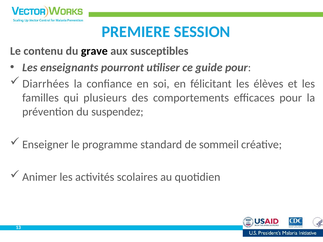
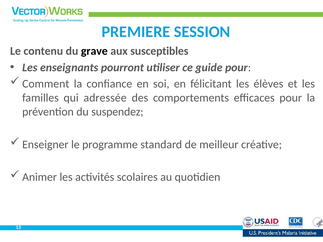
Diarrhées: Diarrhées -> Comment (46, 84)
plusieurs: plusieurs -> adressée (105, 98)
sommeil: sommeil -> meilleur (219, 145)
